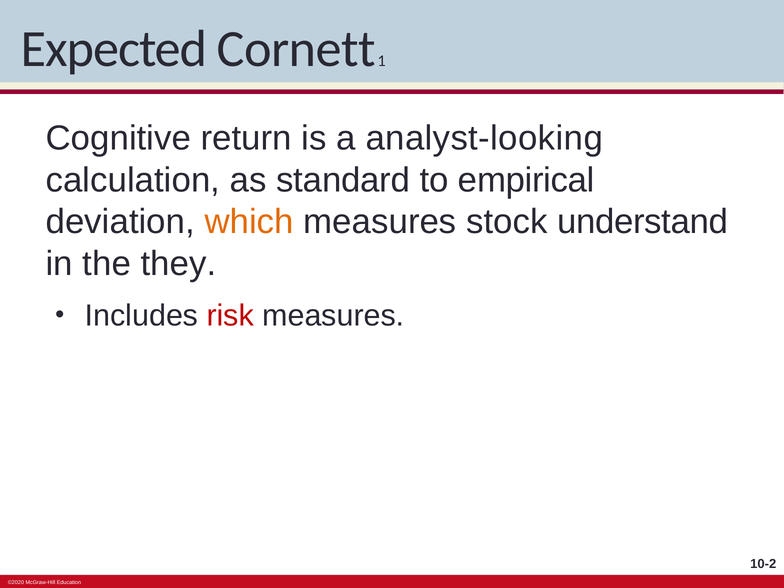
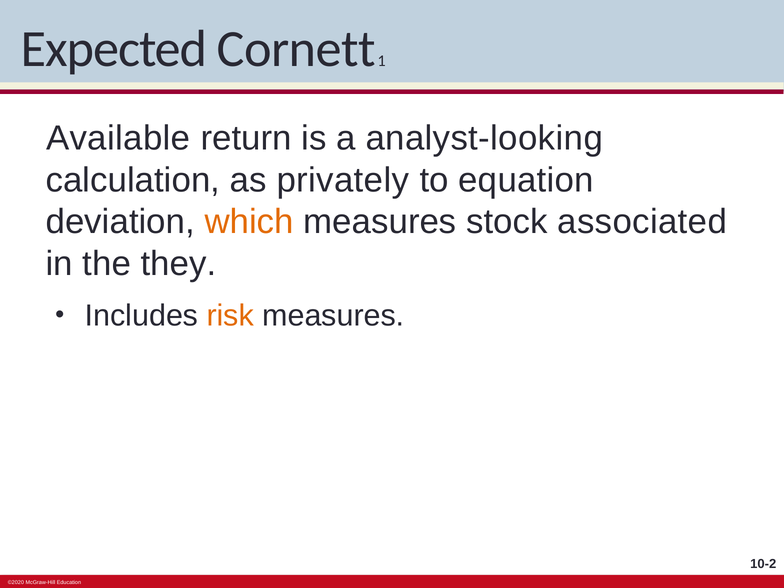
Cognitive: Cognitive -> Available (118, 138)
standard: standard -> privately (343, 180)
empirical: empirical -> equation (526, 180)
understand: understand -> associated (642, 222)
risk colour: red -> orange (230, 316)
